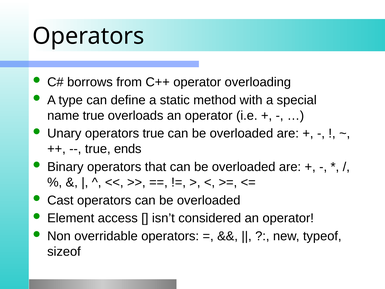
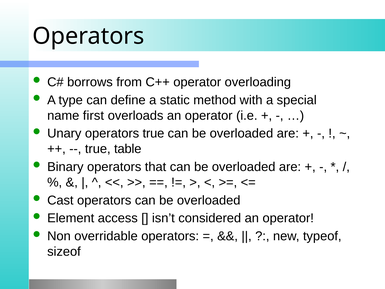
name true: true -> first (93, 115)
ends: ends -> table (128, 149)
